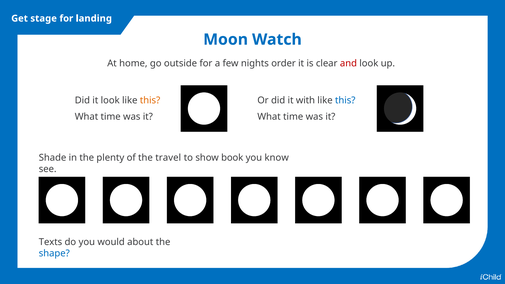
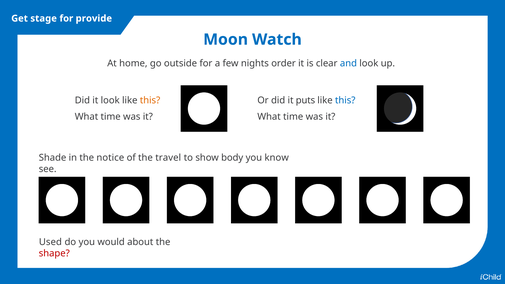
landing: landing -> provide (94, 18)
and colour: red -> blue (348, 63)
with: with -> puts (305, 101)
plenty: plenty -> notice (110, 158)
book: book -> body (232, 158)
Texts: Texts -> Used (50, 242)
shape colour: blue -> red (54, 254)
